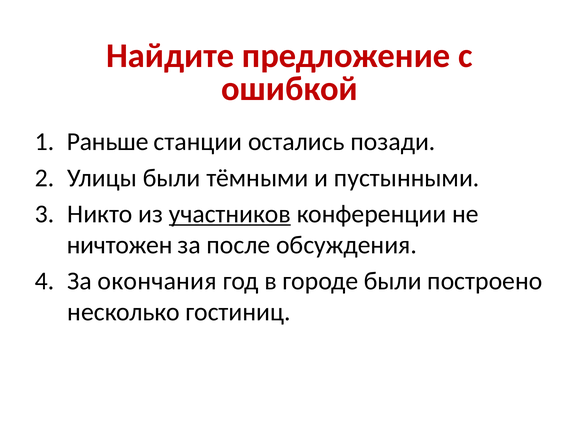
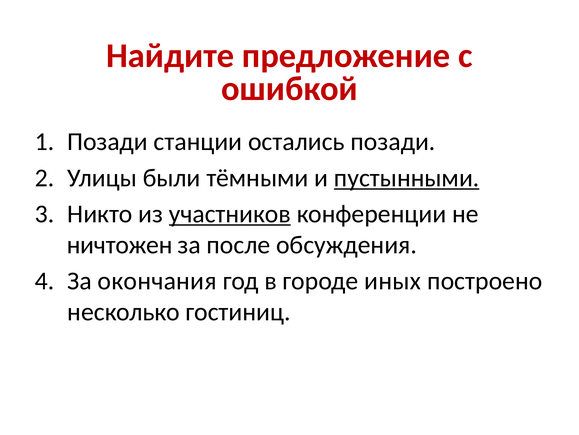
Раньше: Раньше -> Позади (108, 142)
пустынными underline: none -> present (407, 178)
городе были: были -> иных (393, 281)
